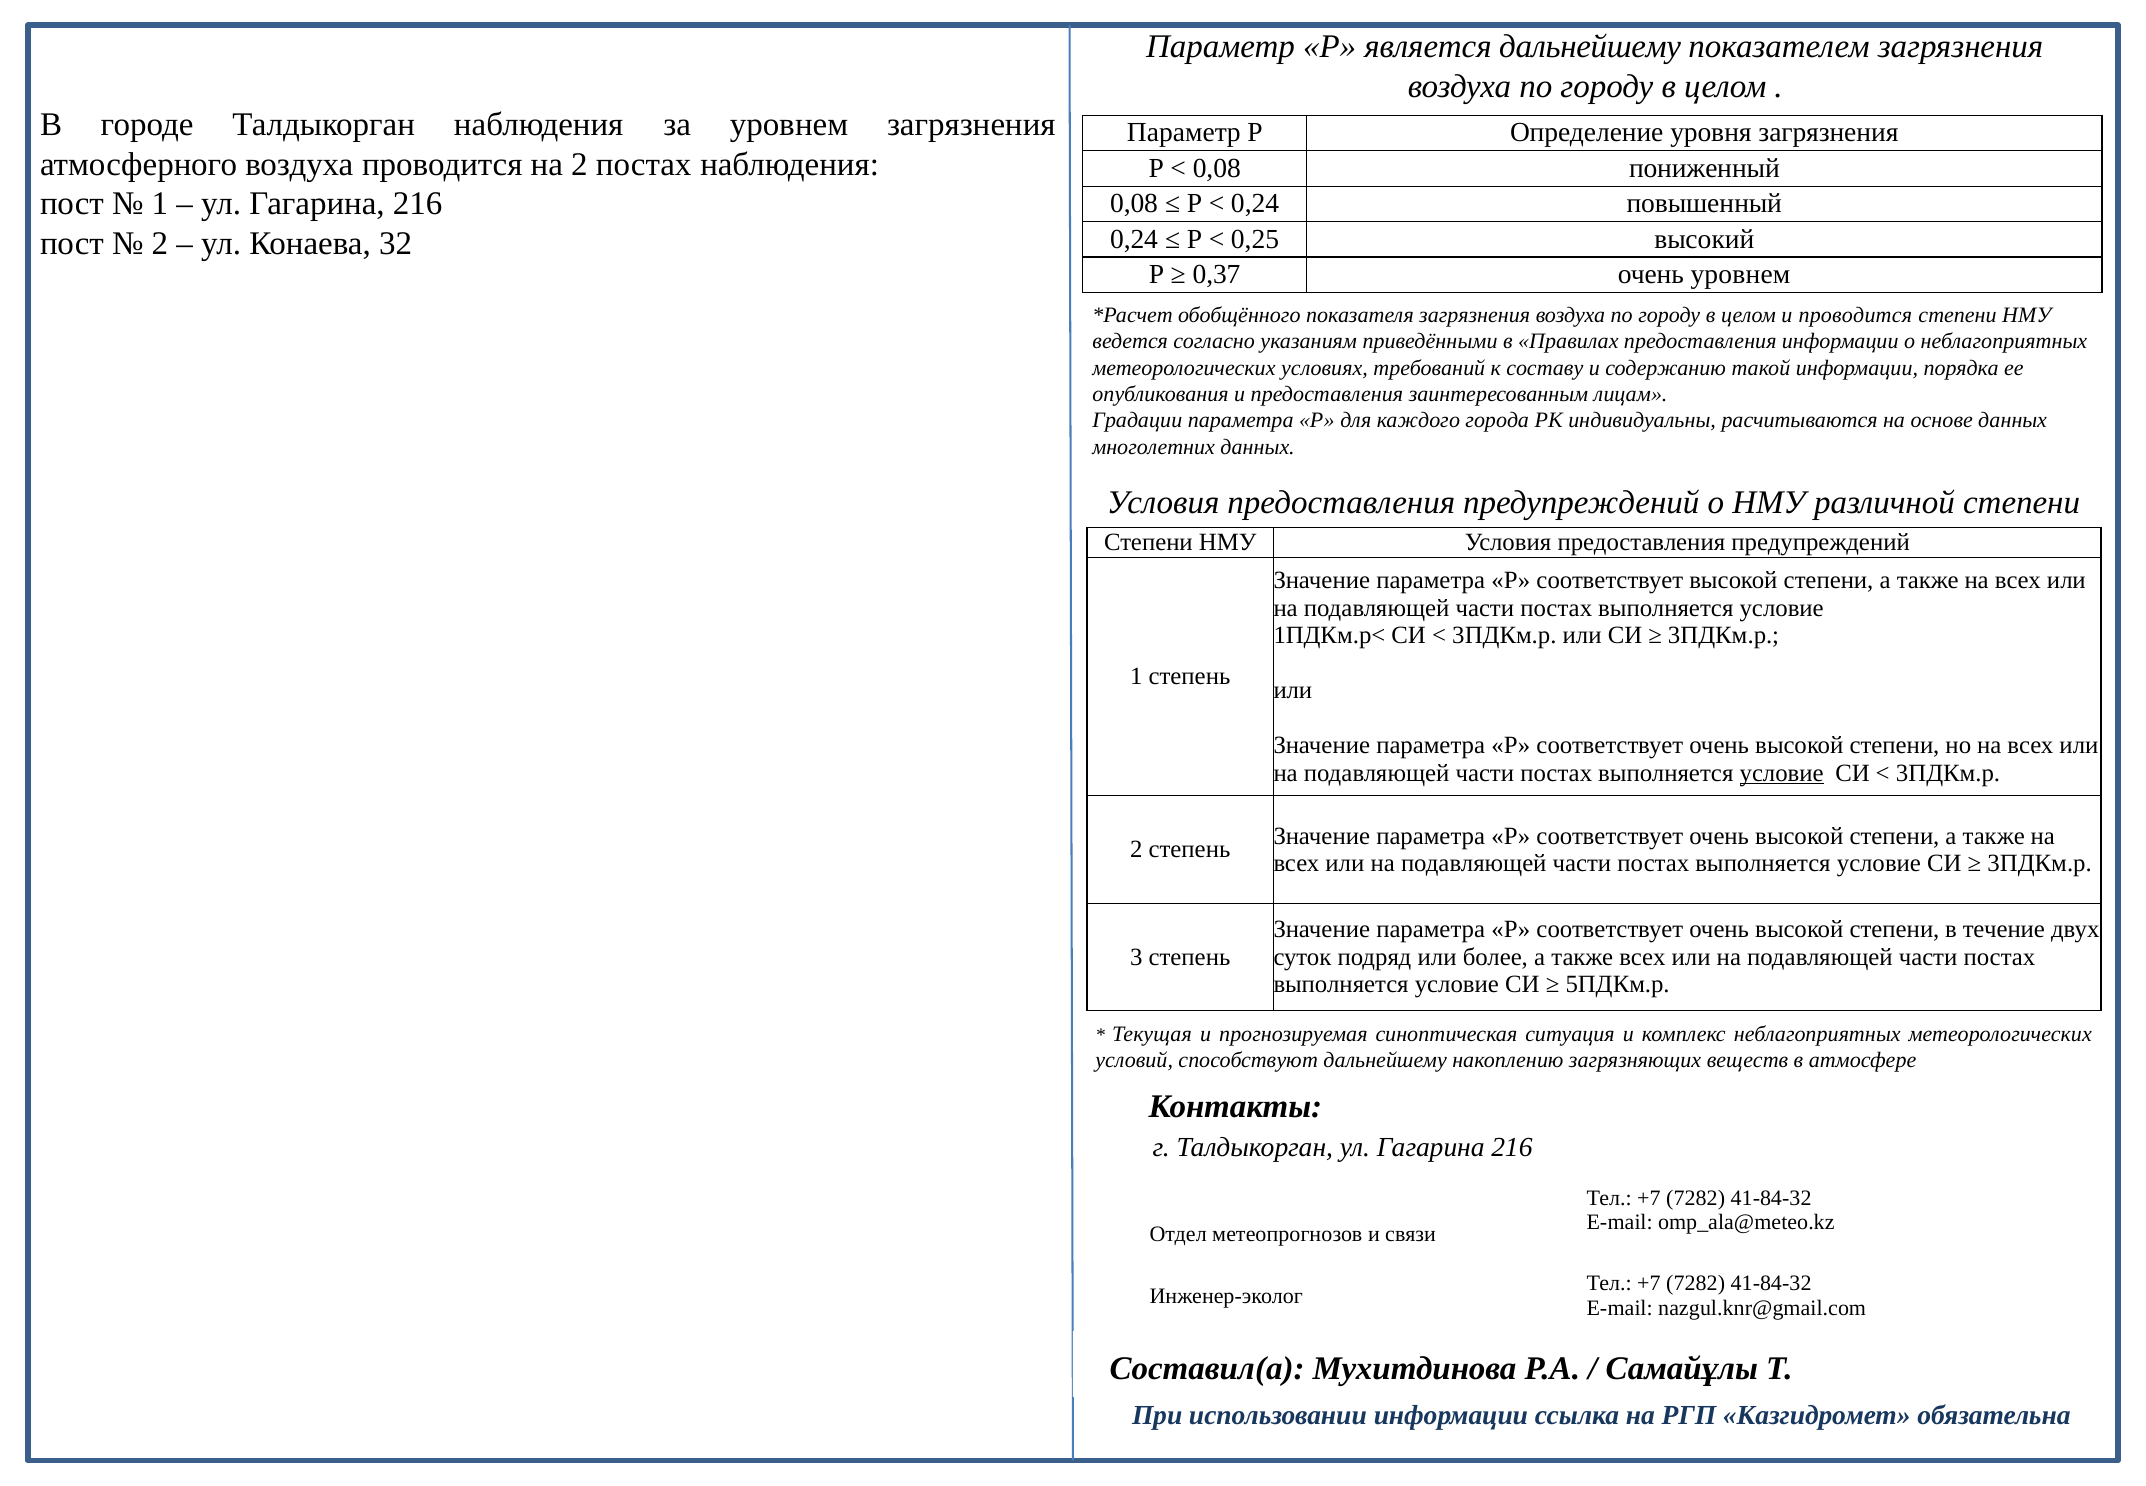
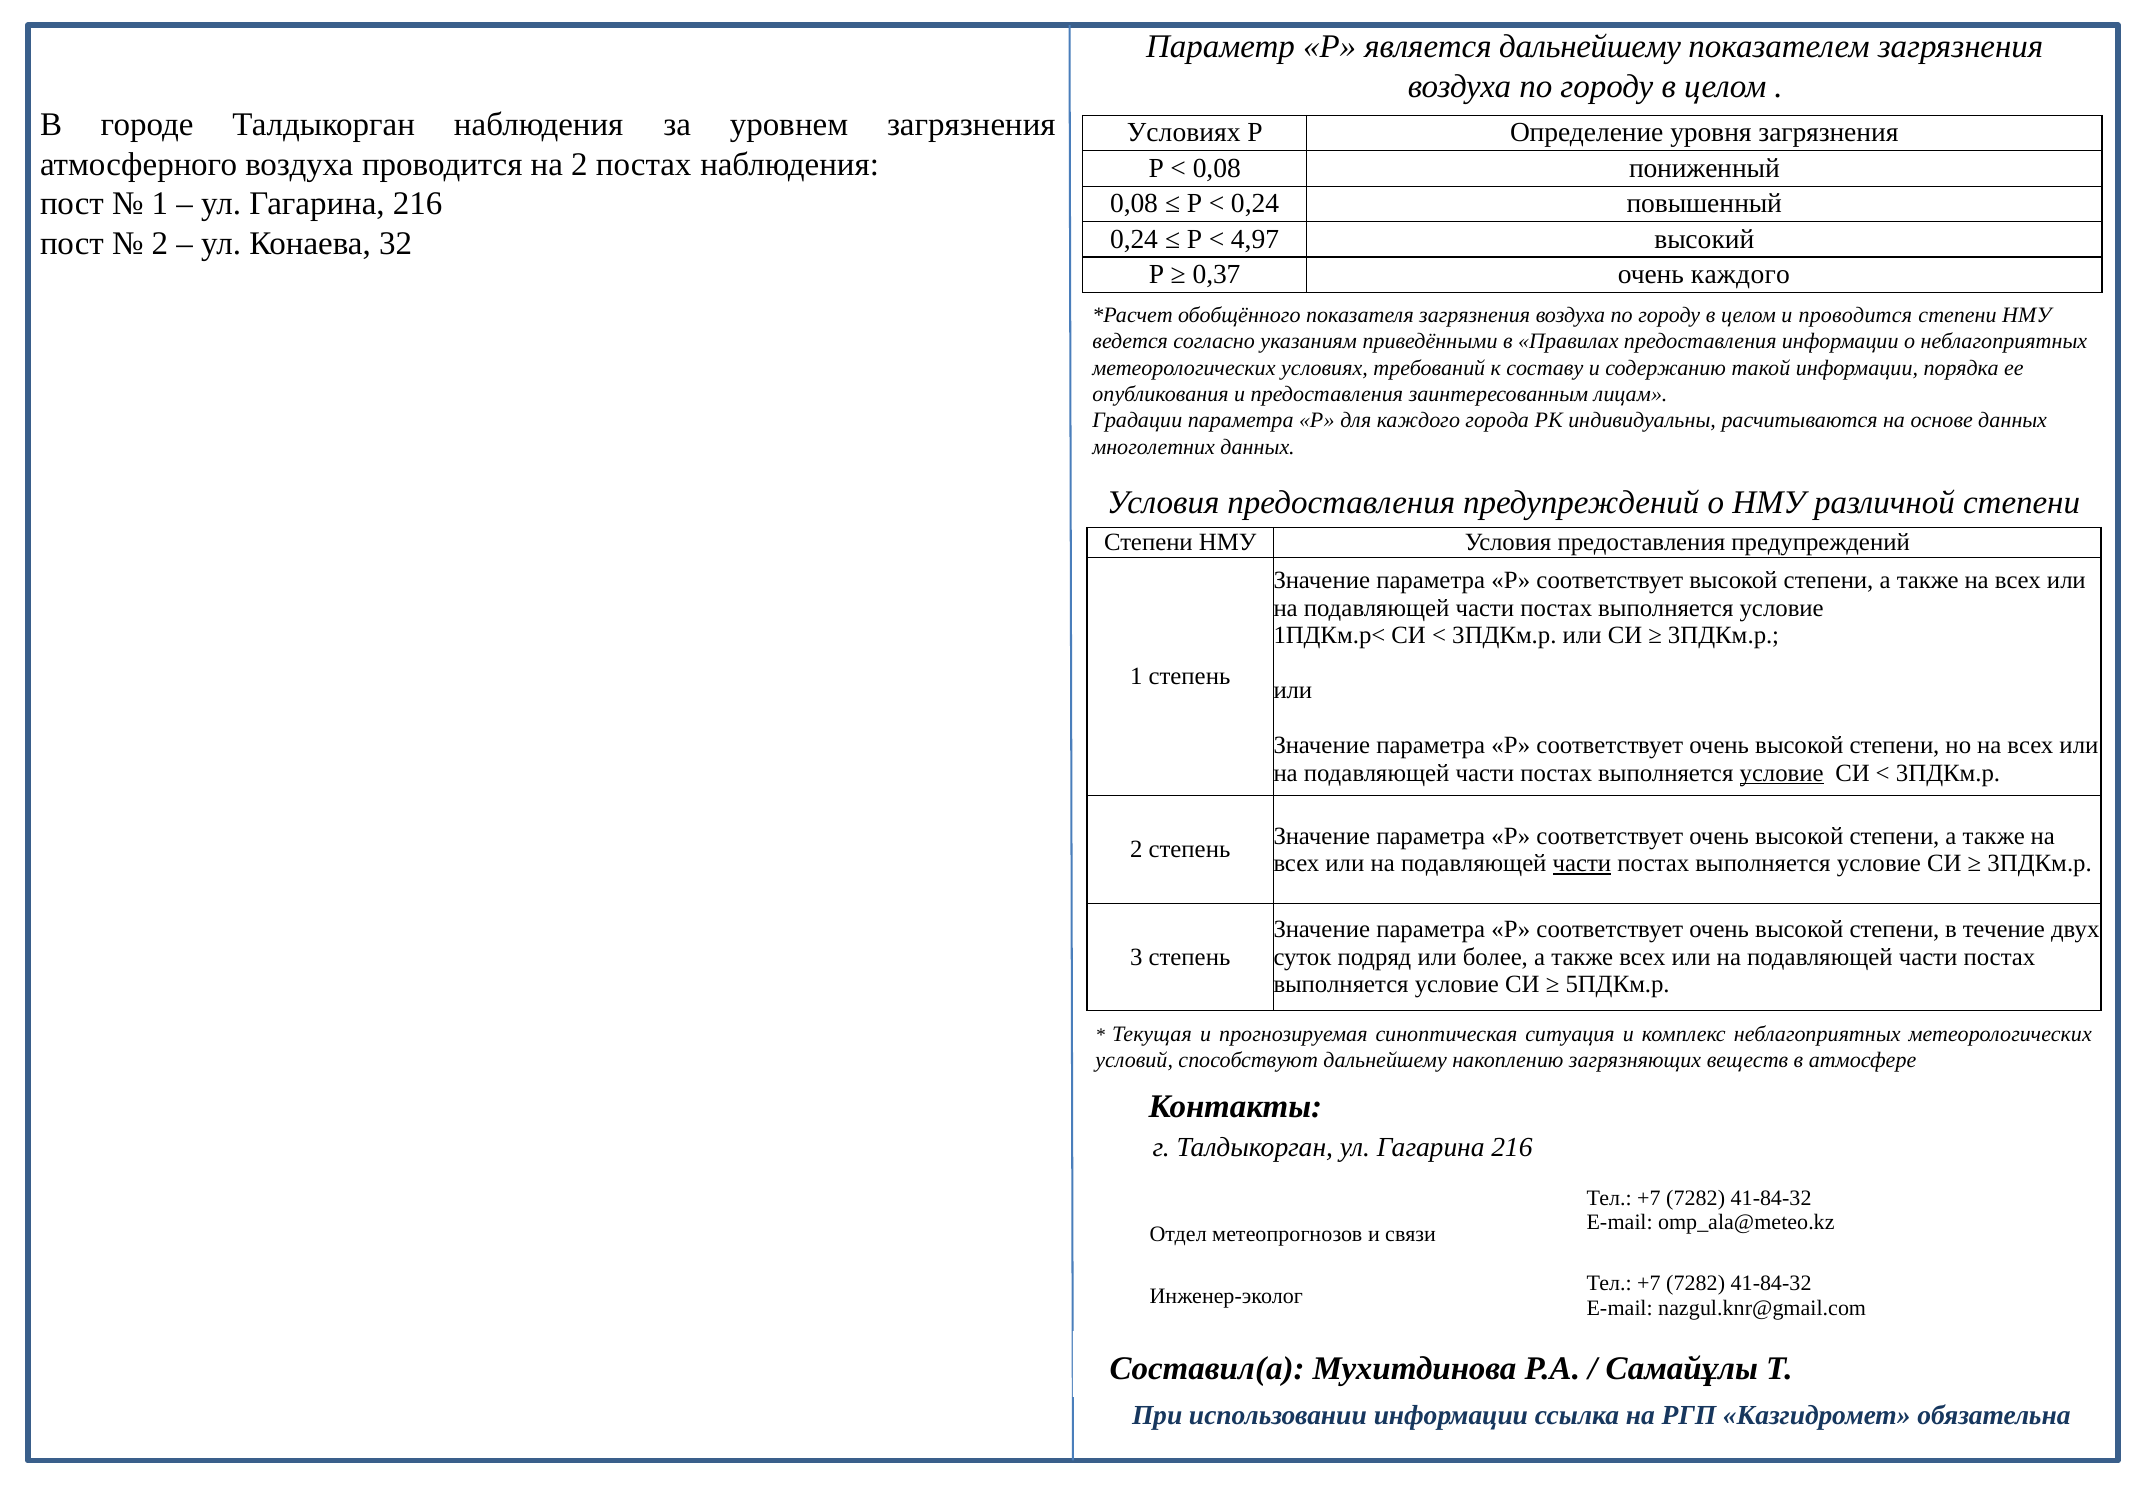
Параметр: Параметр -> Условиях (1184, 133)
0,25: 0,25 -> 4,97 (1255, 239)
очень уровнем: уровнем -> каждого (1740, 274)
части underline: none -> present (1582, 863)
